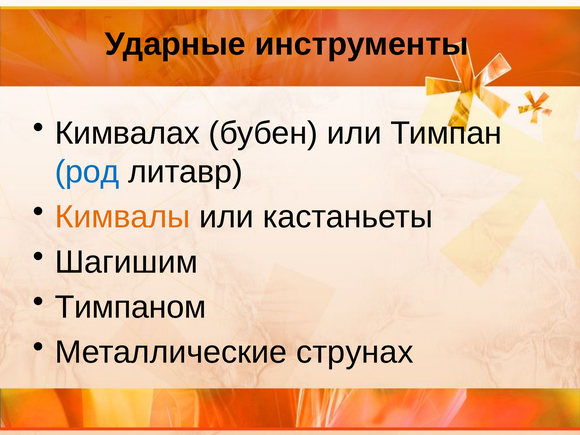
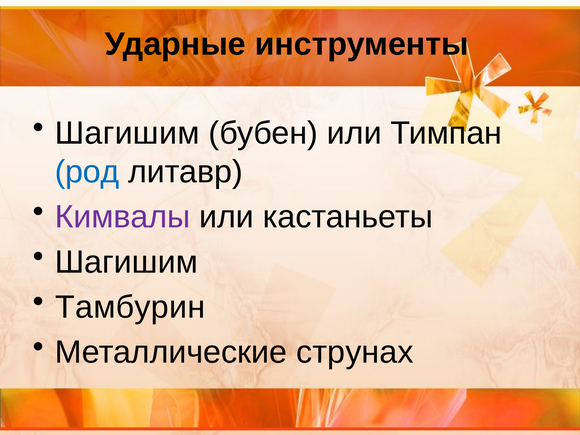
Кимвалах: Кимвалах -> Шагишим (127, 133)
Кимвалы colour: orange -> purple (122, 217)
Тимпаном: Тимпаном -> Тамбурин (130, 307)
